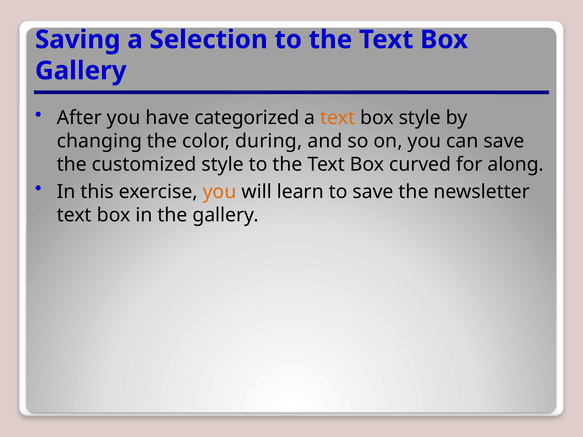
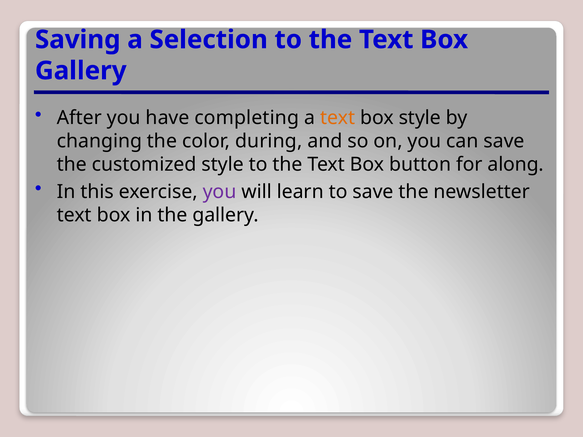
categorized: categorized -> completing (247, 118)
curved: curved -> button (420, 165)
you colour: orange -> purple (220, 192)
